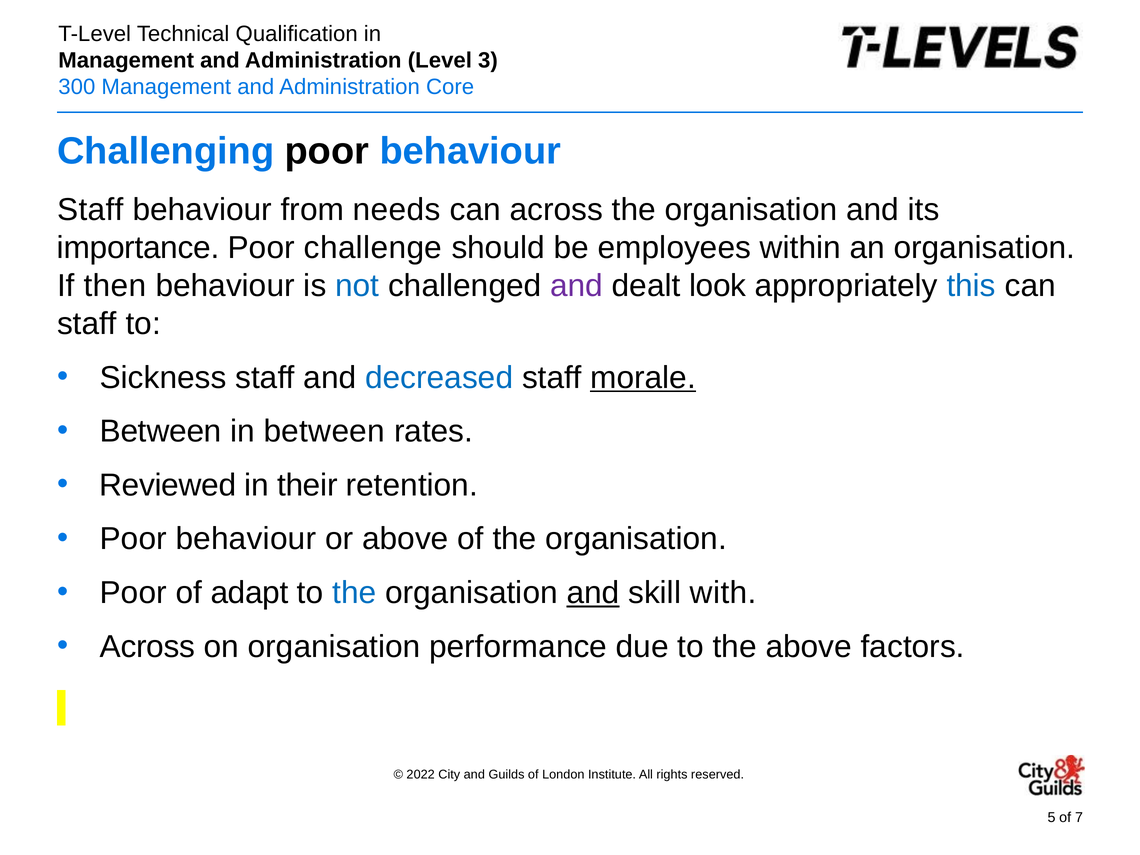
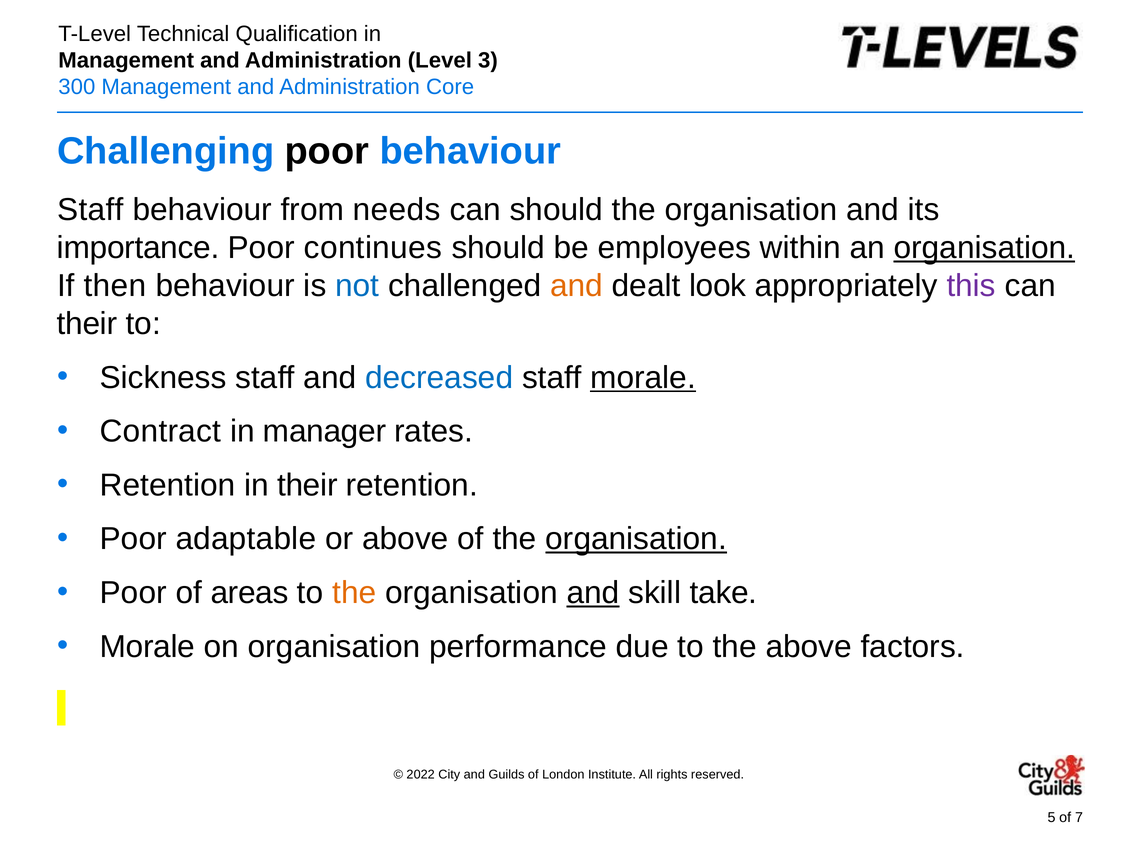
can across: across -> should (556, 210)
challenge: challenge -> continues (373, 248)
organisation underline: none -> present (984, 248)
and colour: purple -> orange (577, 286)
this colour: blue -> purple (971, 286)
staff: staff -> their (87, 324)
Between: Between -> Contract (160, 431)
in between: between -> manager (325, 431)
Reviewed: Reviewed -> Retention (168, 485)
behaviour: behaviour -> adaptable (246, 539)
organisation underline: none -> present (636, 539)
adapt: adapt -> areas (250, 593)
the colour: blue -> orange (354, 593)
with: with -> take (723, 593)
Across: Across -> Morale (147, 647)
